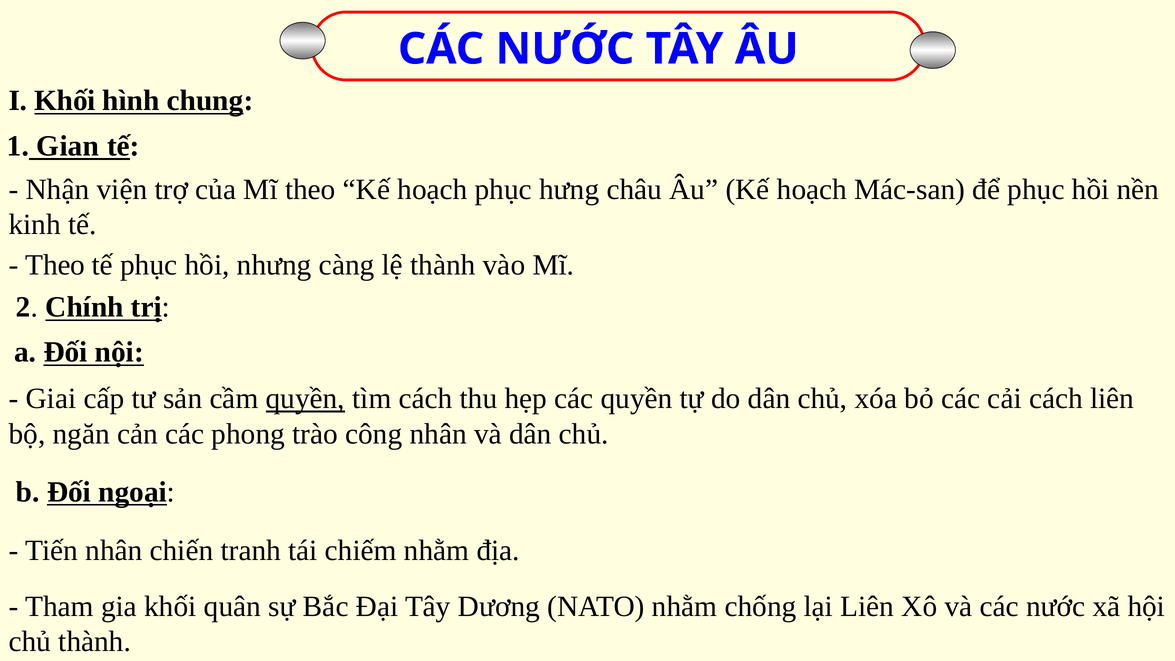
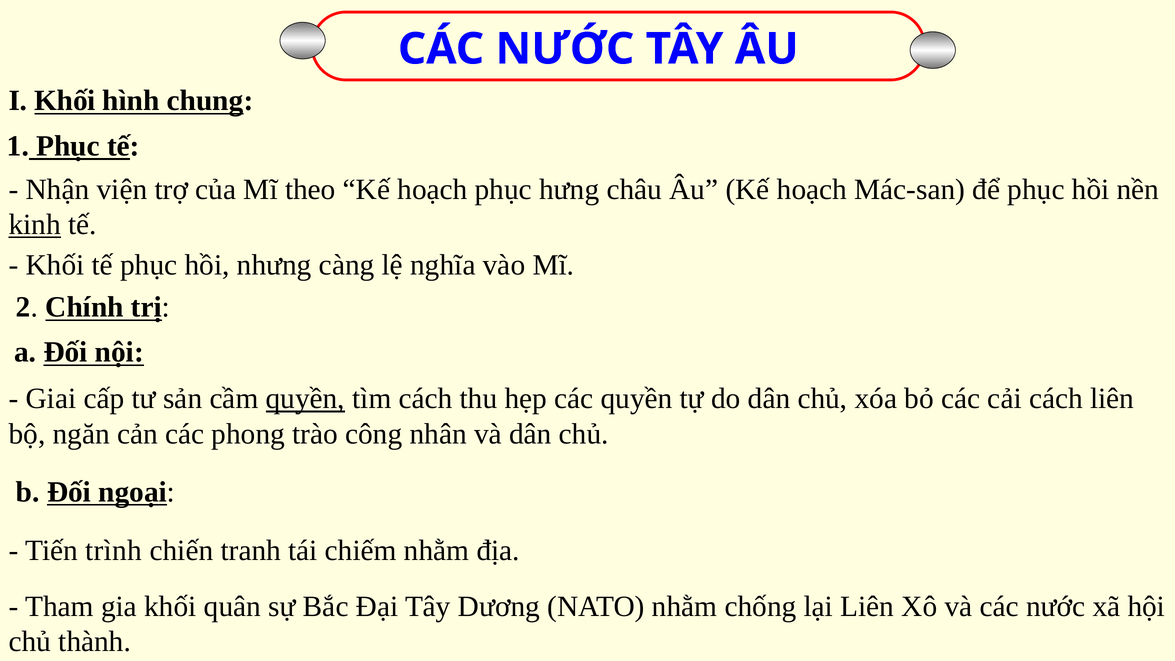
1 Gian: Gian -> Phục (68, 146)
kinh underline: none -> present (35, 225)
Theo: Theo -> Khối (55, 265)
lệ thành: thành -> nghĩa (443, 265)
Tiến nhân: nhân -> trình (114, 550)
